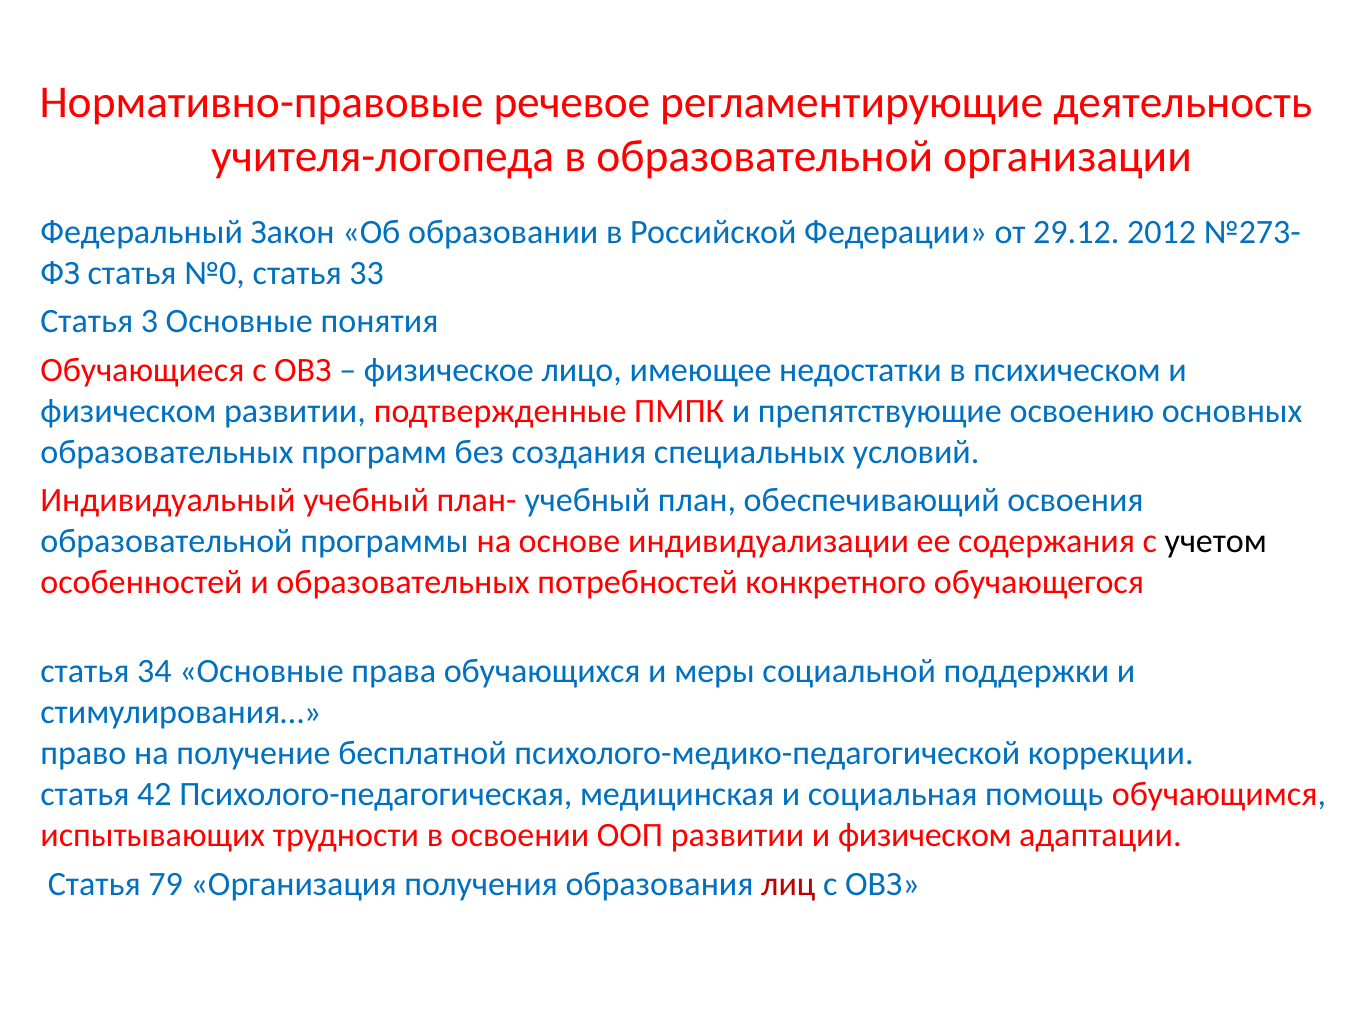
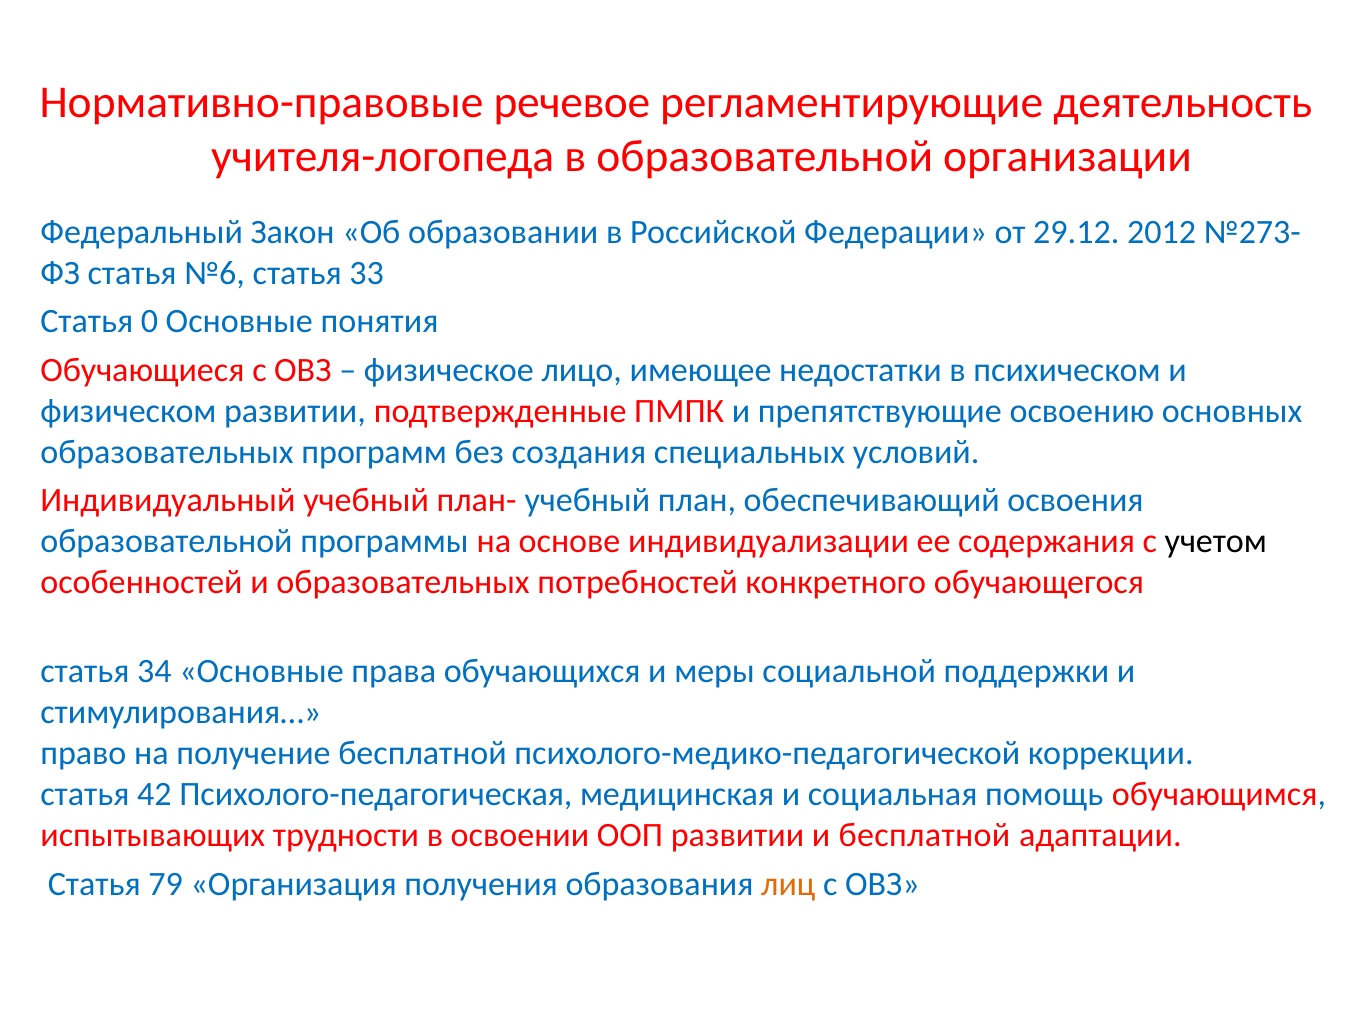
№0: №0 -> №6 (215, 273)
3: 3 -> 0 (150, 321)
развитии и физическом: физическом -> бесплатной (925, 835)
лиц colour: red -> orange (788, 883)
